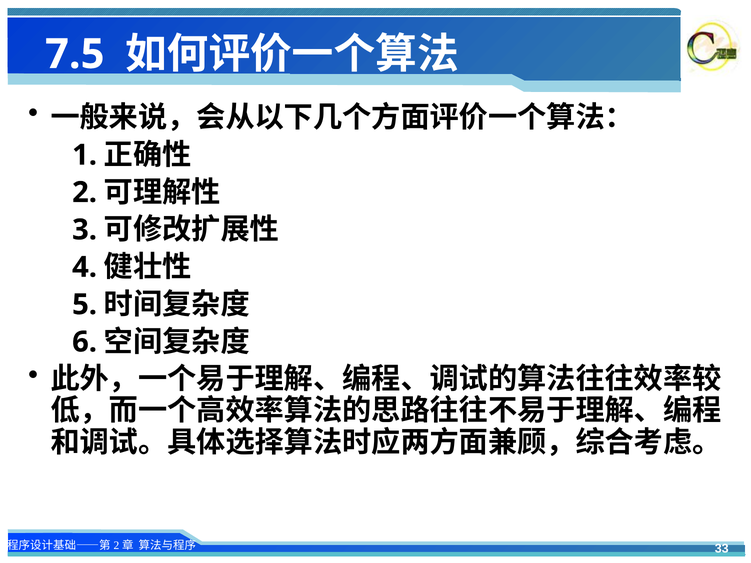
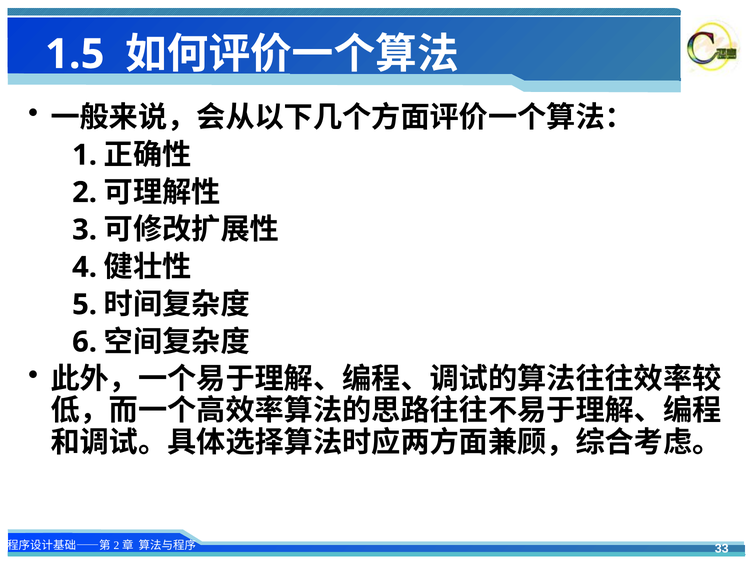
7.5: 7.5 -> 1.5 (75, 54)
